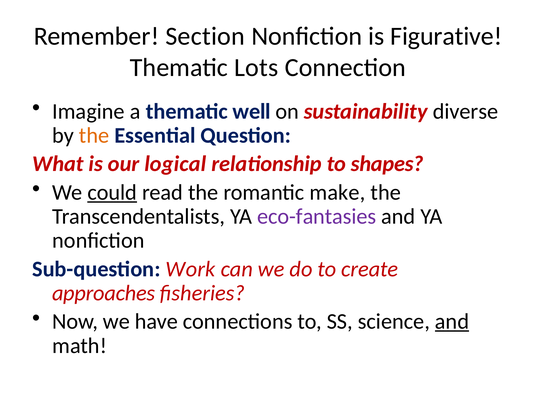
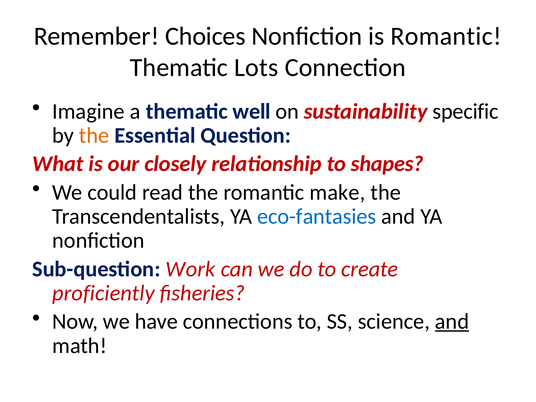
Section: Section -> Choices (205, 36)
is Figurative: Figurative -> Romantic (446, 36)
diverse: diverse -> specific (466, 111)
logical: logical -> closely (175, 164)
could underline: present -> none (112, 192)
eco-fantasies colour: purple -> blue (317, 216)
approaches: approaches -> proficiently (103, 293)
